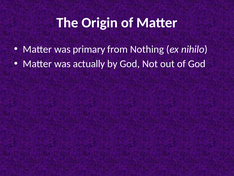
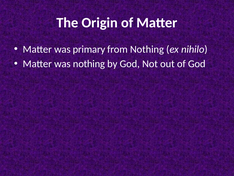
was actually: actually -> nothing (89, 64)
